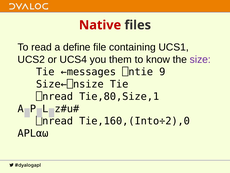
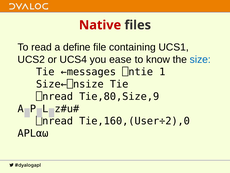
them: them -> ease (120, 59)
size colour: purple -> blue (200, 59)
9: 9 -> 1 (162, 72)
Tie,80,Size,1: Tie,80,Size,1 -> Tie,80,Size,9 (119, 96)
Tie,160,(Into÷2),0: Tie,160,(Into÷2),0 -> Tie,160,(User÷2),0 (135, 121)
